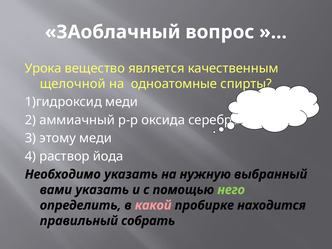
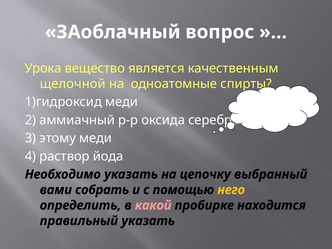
нужную: нужную -> цепочку (205, 174)
вами указать: указать -> собрать (102, 190)
него colour: light green -> yellow (231, 190)
правильный собрать: собрать -> указать (148, 221)
